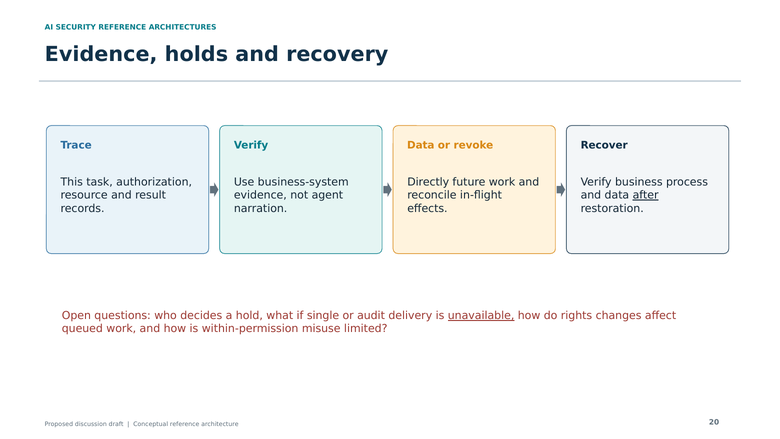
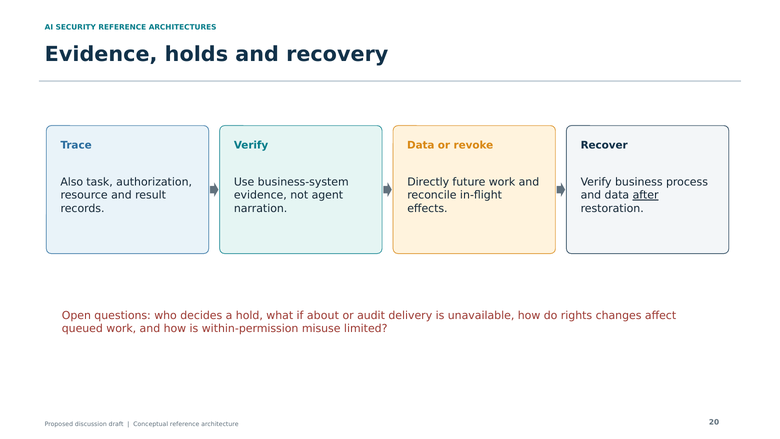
This: This -> Also (72, 182)
single: single -> about (323, 316)
unavailable underline: present -> none (481, 316)
